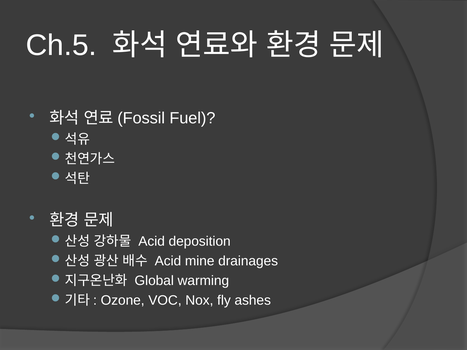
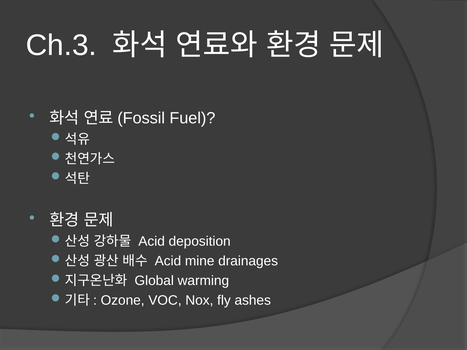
Ch.5: Ch.5 -> Ch.3 (61, 45)
